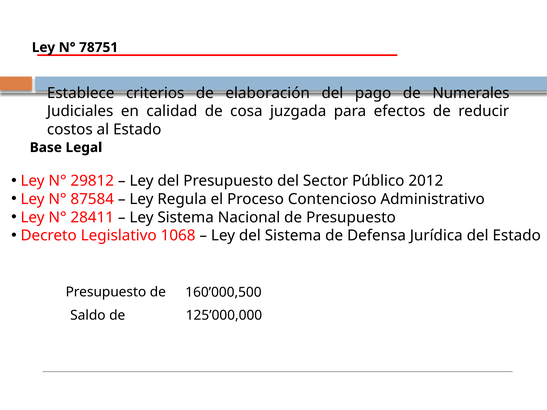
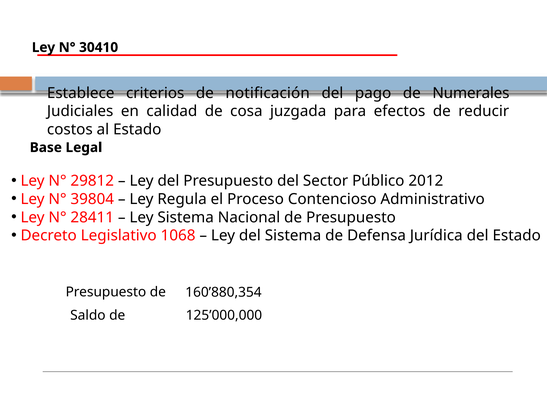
78751: 78751 -> 30410 (99, 47)
elaboración: elaboración -> notificación (268, 93)
87584: 87584 -> 39804 (92, 199)
160’000,500: 160’000,500 -> 160’880,354 (223, 292)
